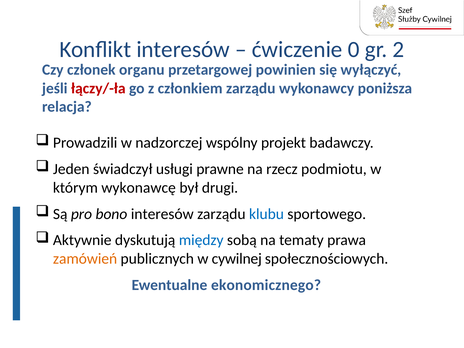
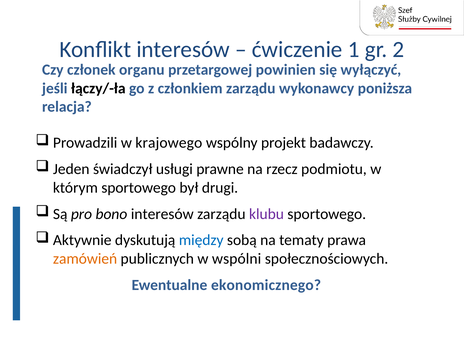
0: 0 -> 1 (354, 50)
łączy/-ła colour: red -> black (98, 88)
nadzorczej: nadzorczej -> krajowego (169, 143)
którym wykonawcę: wykonawcę -> sportowego (139, 188)
klubu colour: blue -> purple (266, 214)
cywilnej: cywilnej -> wspólni (237, 259)
